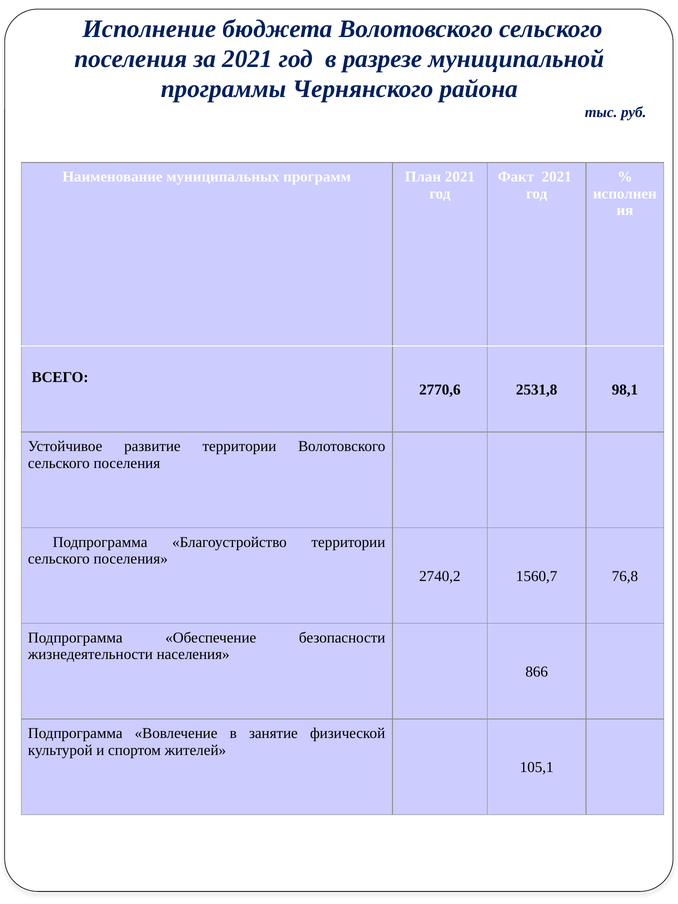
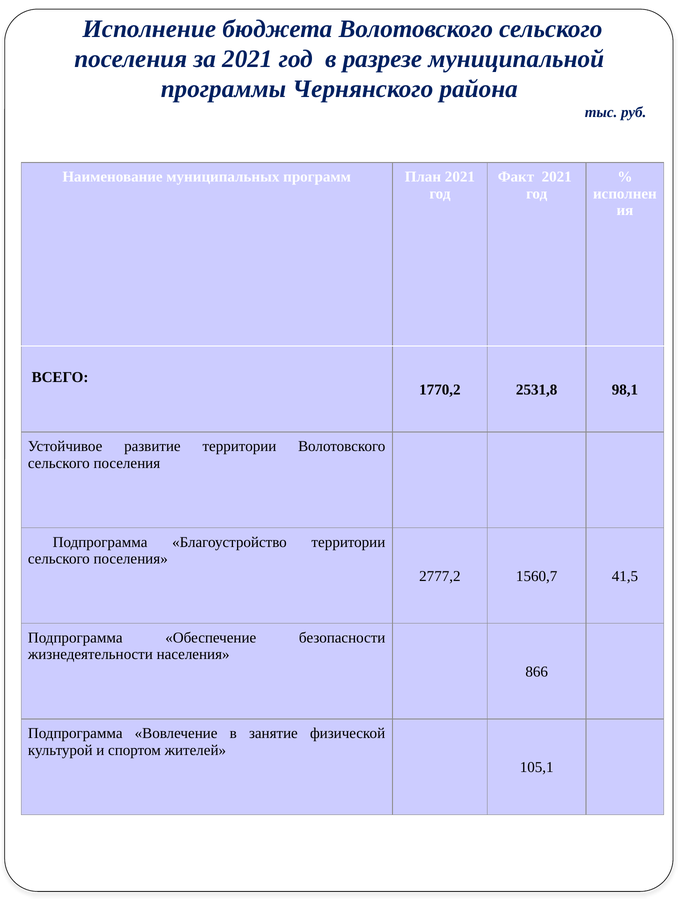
2770,6: 2770,6 -> 1770,2 (440, 390)
2740,2: 2740,2 -> 2777,2 (440, 576)
76,8: 76,8 -> 41,5 (625, 576)
